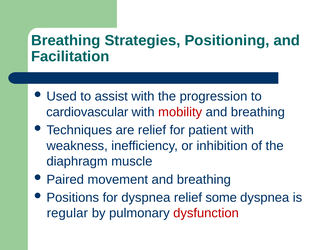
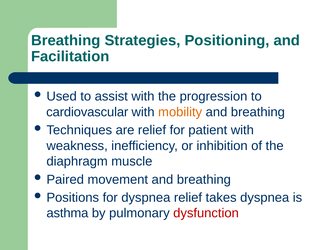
mobility colour: red -> orange (180, 112)
some: some -> takes (221, 198)
regular: regular -> asthma (67, 214)
